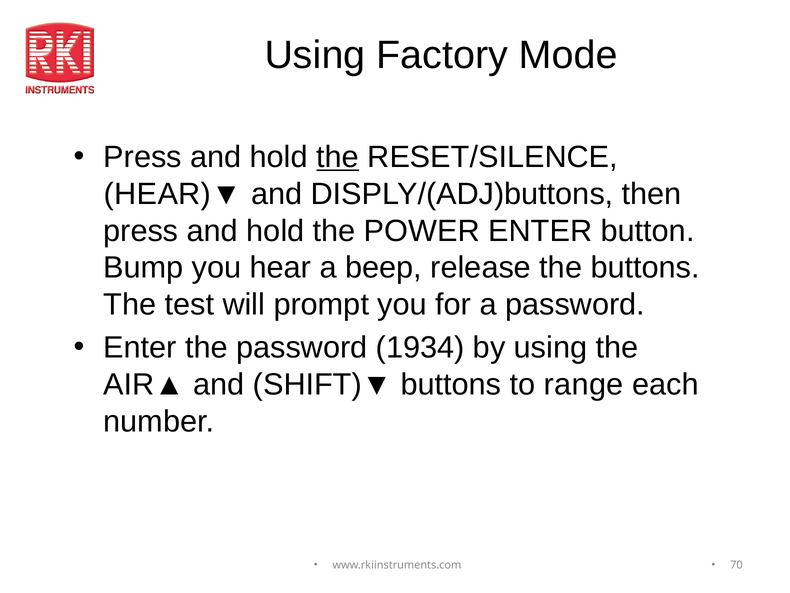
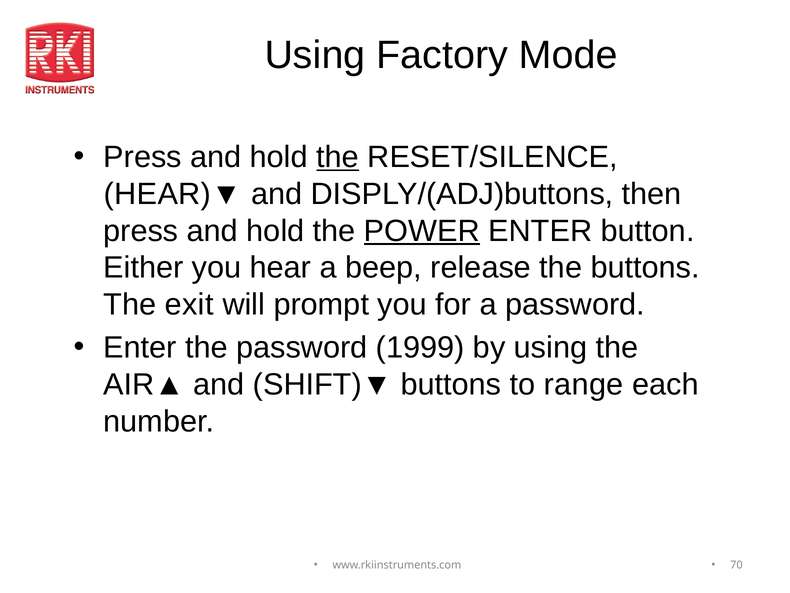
POWER underline: none -> present (422, 231)
Bump: Bump -> Either (143, 268)
test: test -> exit (189, 304)
1934: 1934 -> 1999 (420, 348)
